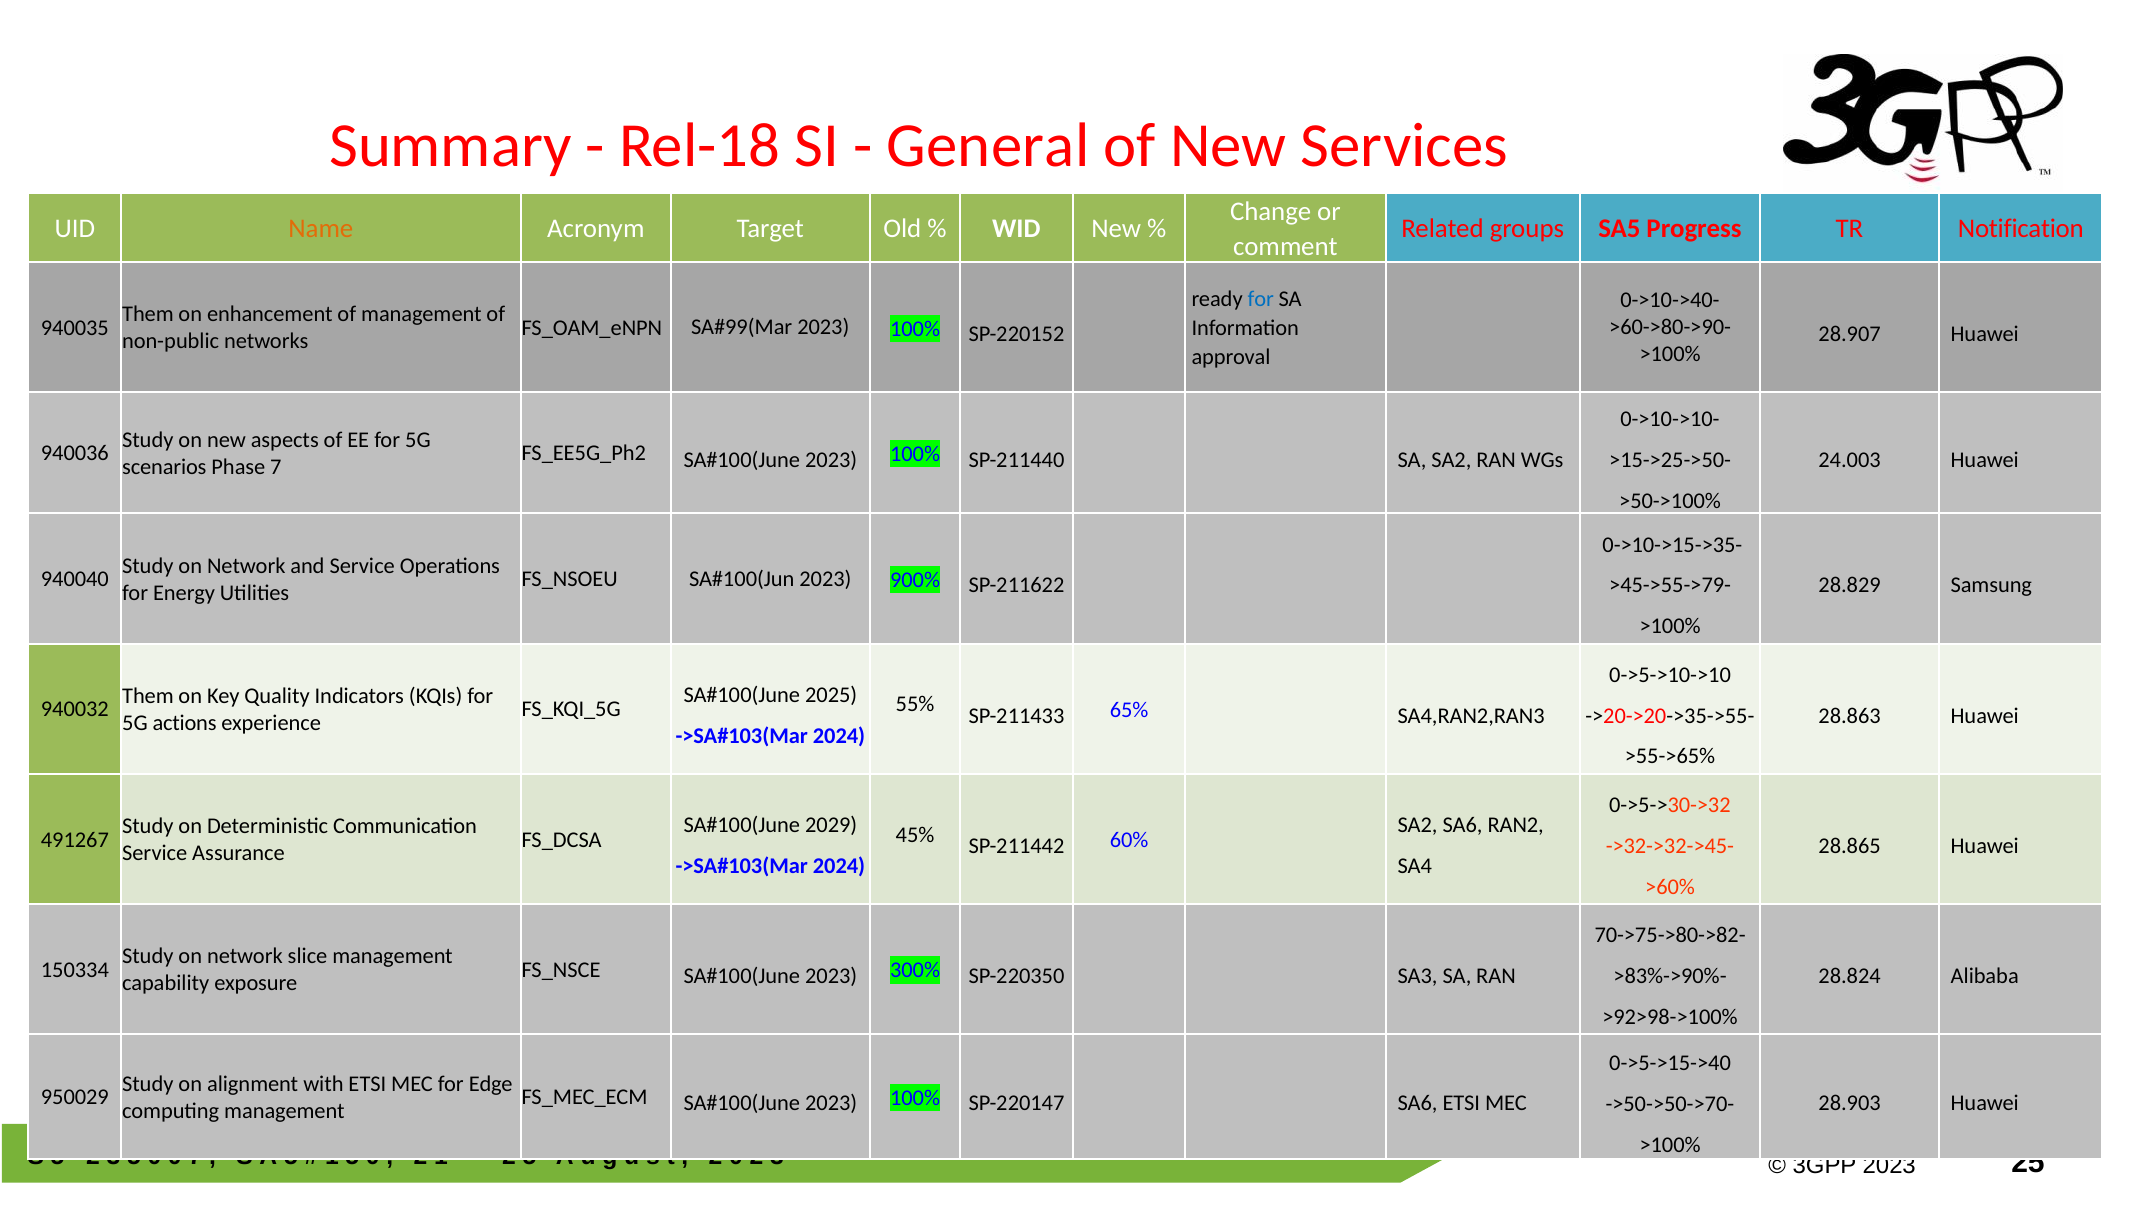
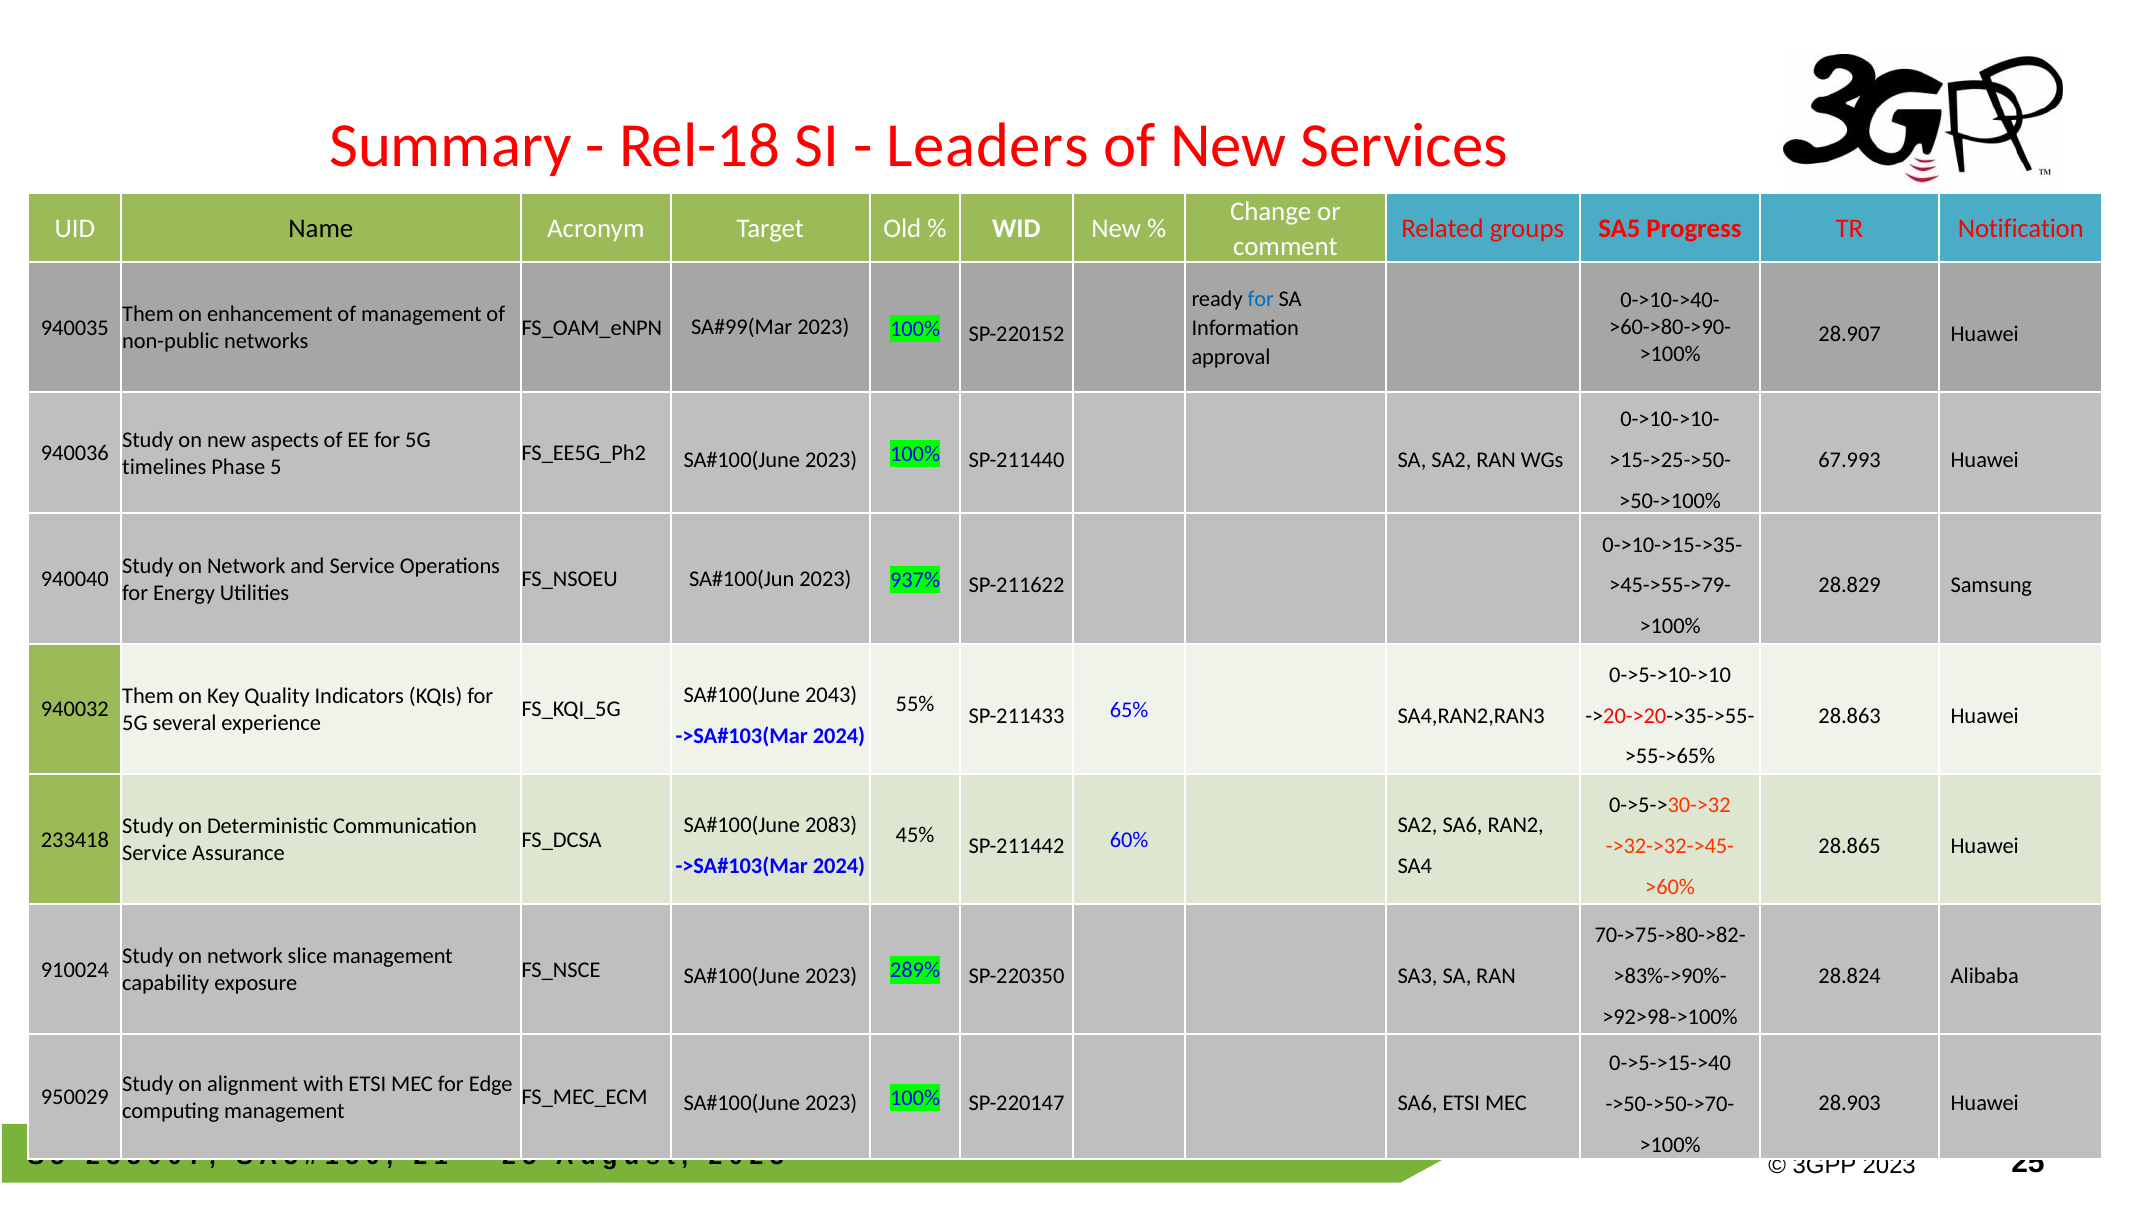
General: General -> Leaders (988, 146)
Name colour: orange -> black (321, 229)
24.003: 24.003 -> 67.993 (1850, 460)
scenarios: scenarios -> timelines (164, 467)
Phase 7: 7 -> 5 (276, 467)
900%: 900% -> 937% (915, 580)
2025: 2025 -> 2043 (831, 695)
actions: actions -> several (185, 723)
2029: 2029 -> 2083 (831, 826)
491267: 491267 -> 233418 (75, 840)
150334: 150334 -> 910024 (75, 970)
300%: 300% -> 289% (915, 970)
